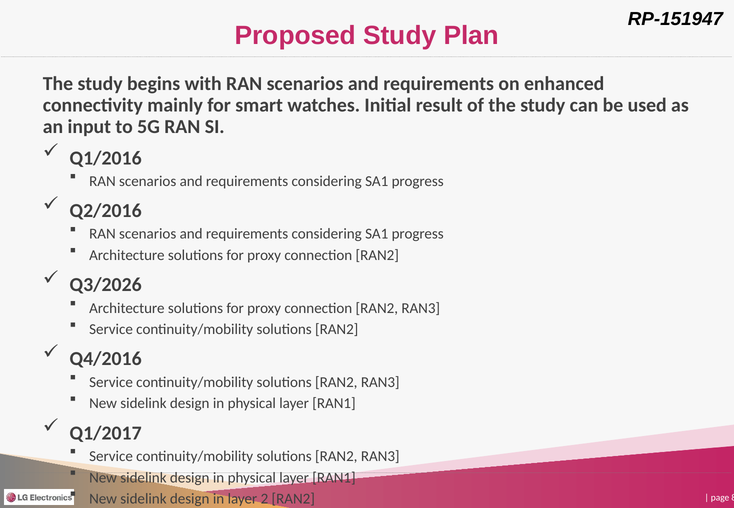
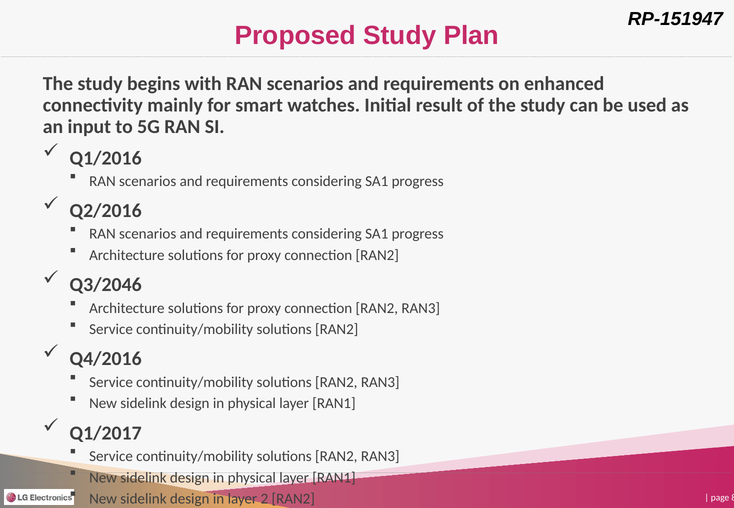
Q3/2026: Q3/2026 -> Q3/2046 (106, 285)
